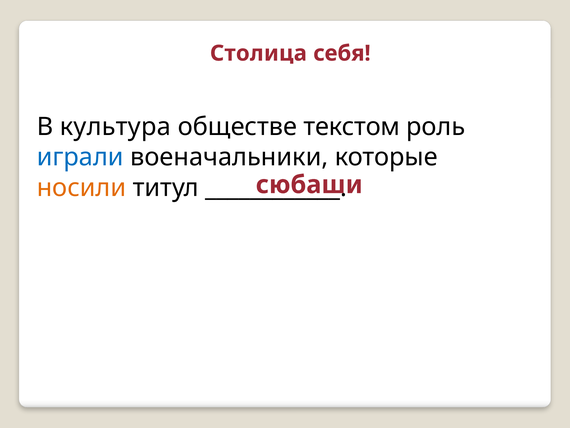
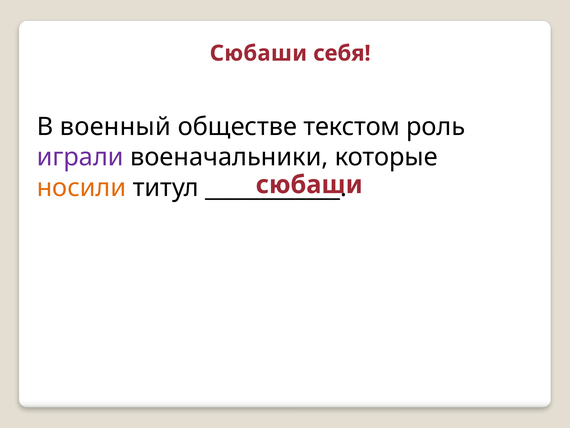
Столица: Столица -> Сюбаши (258, 53)
культура: культура -> военный (115, 127)
играли colour: blue -> purple (80, 157)
